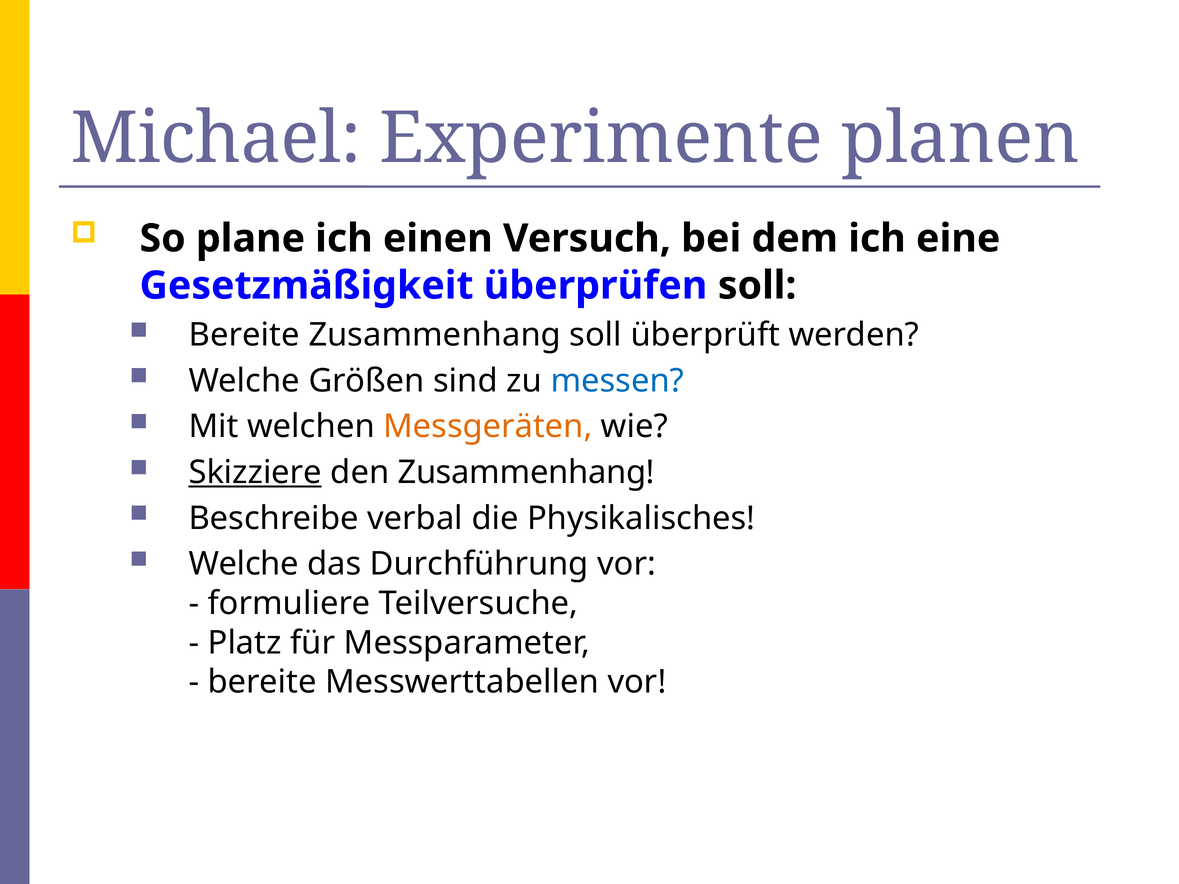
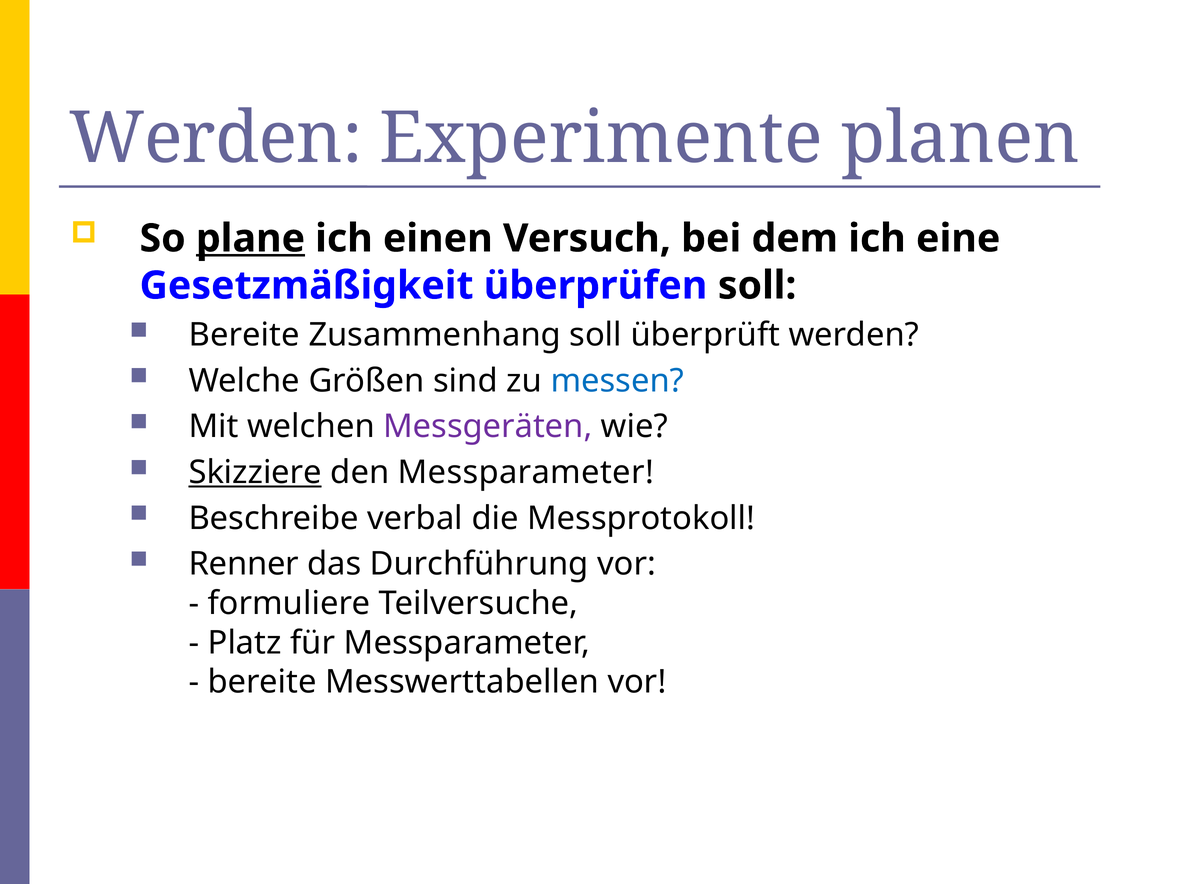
Michael: Michael -> Werden (216, 139)
plane underline: none -> present (250, 239)
Messgeräten colour: orange -> purple (488, 427)
den Zusammenhang: Zusammenhang -> Messparameter (526, 473)
Physikalisches: Physikalisches -> Messprotokoll (641, 518)
Welche: Welche -> Renner (244, 564)
